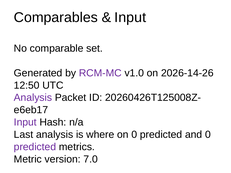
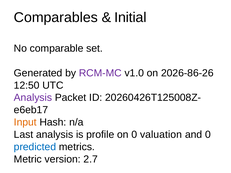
Input: Input -> Initial (130, 18)
2026-14-26: 2026-14-26 -> 2026-86-26 (187, 73)
Input colour: purple -> orange (25, 122)
where: where -> profile (100, 135)
on 0 predicted: predicted -> valuation (161, 135)
predicted colour: purple -> blue (35, 147)
7.0: 7.0 -> 2.7 (91, 159)
